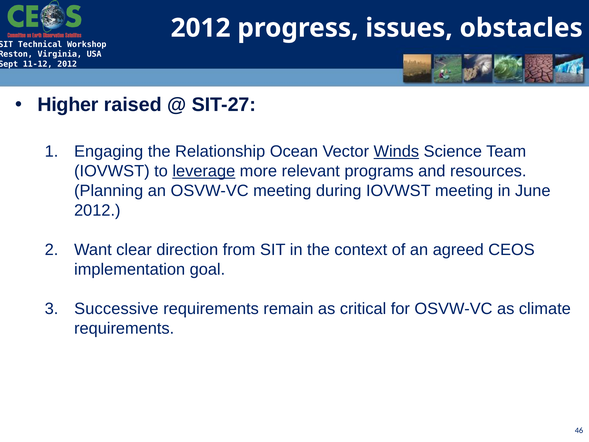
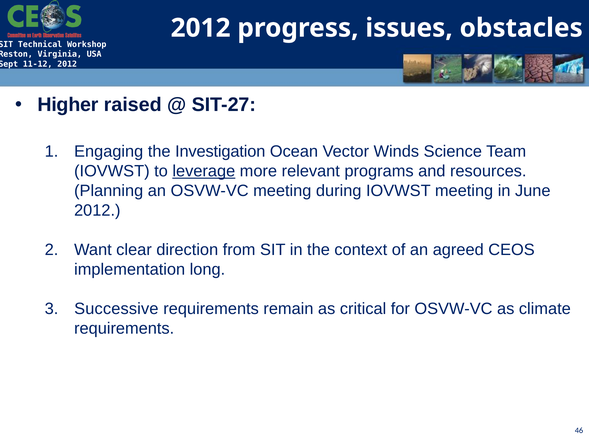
Relationship: Relationship -> Investigation (220, 151)
Winds underline: present -> none (396, 151)
goal: goal -> long (207, 269)
